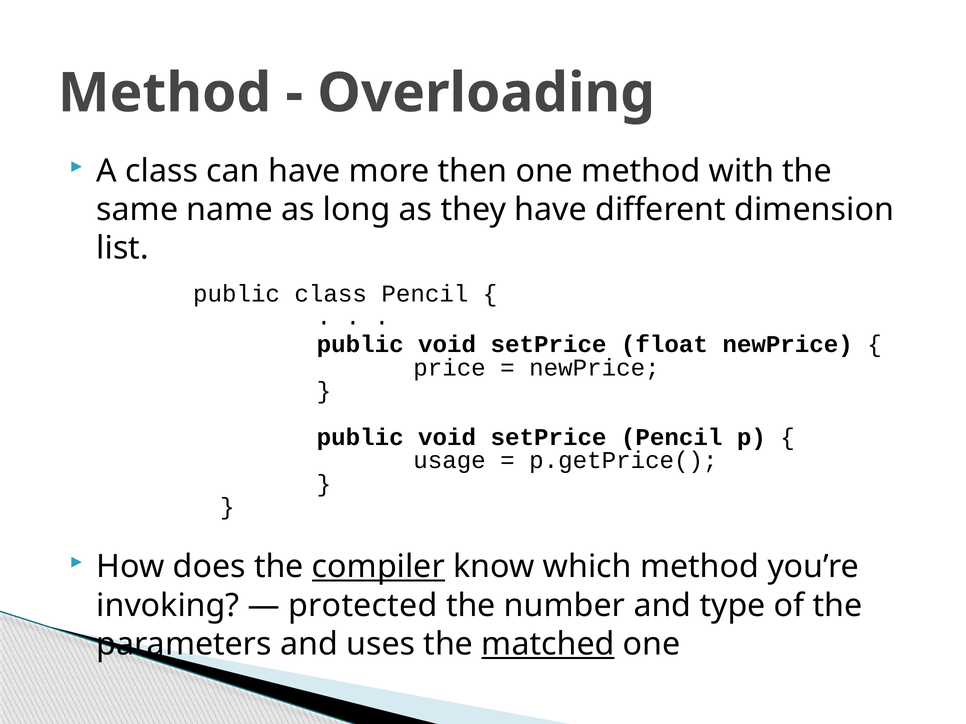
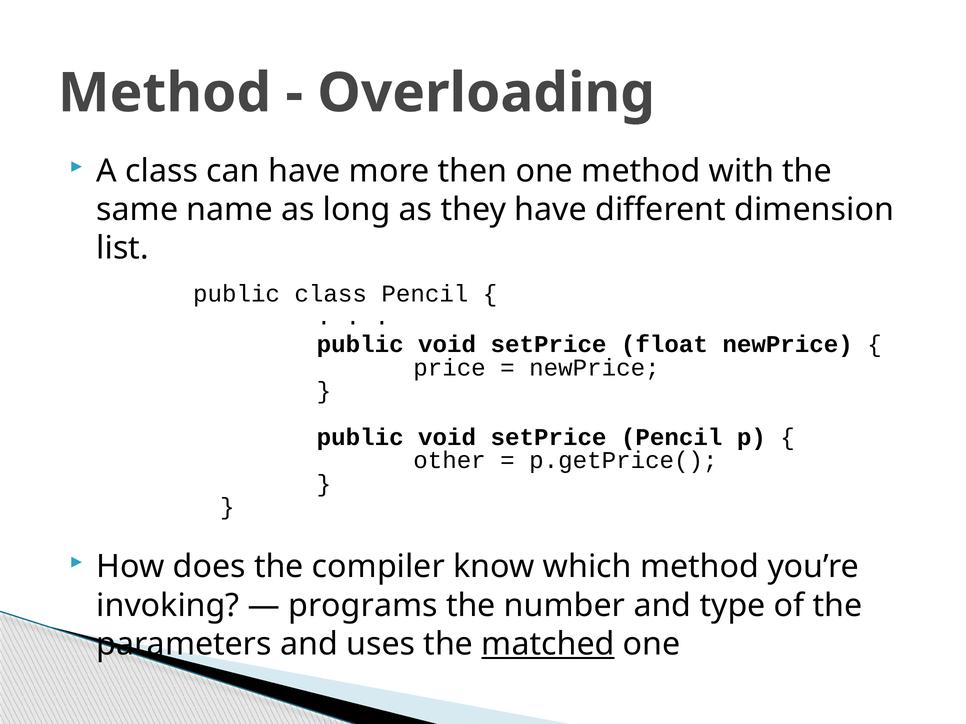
usage: usage -> other (450, 461)
compiler underline: present -> none (378, 567)
protected: protected -> programs (363, 606)
